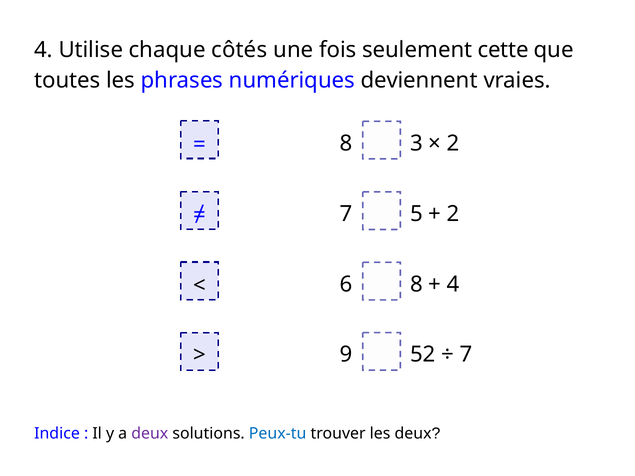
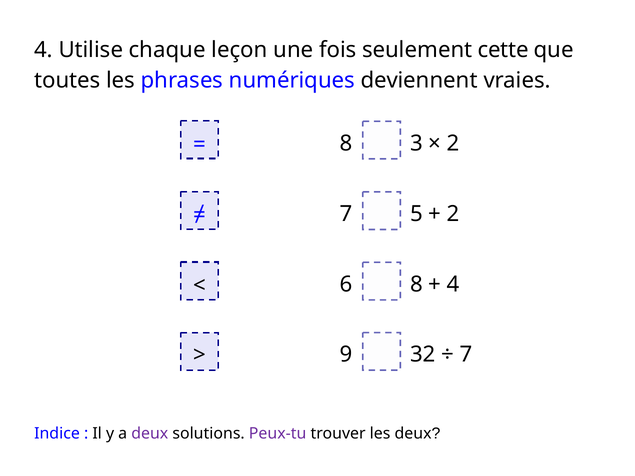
côtés: côtés -> leçon (239, 50)
52: 52 -> 32 (423, 355)
Peux-tu colour: blue -> purple (278, 434)
